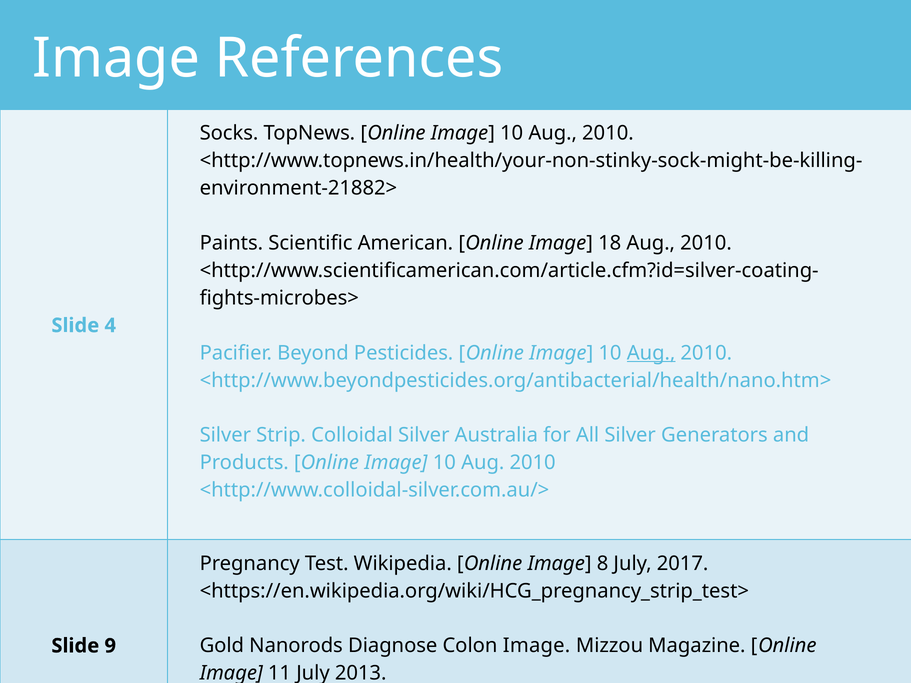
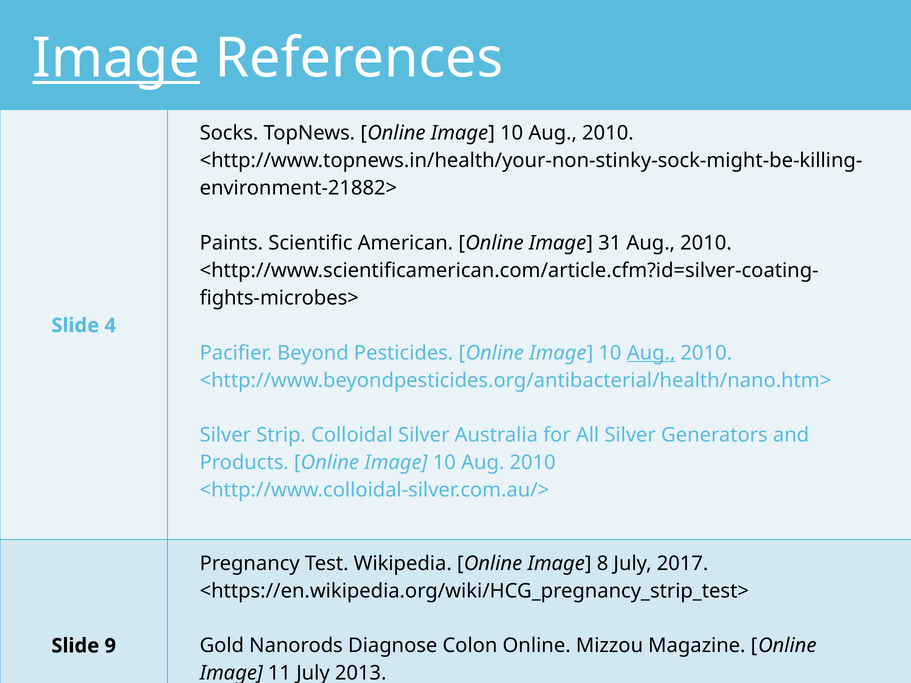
Image underline: none -> present (116, 59)
18: 18 -> 31 (610, 243)
Image: Image -> Online (537, 646)
